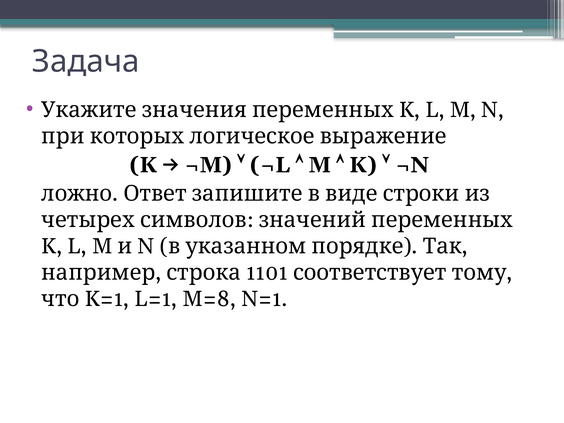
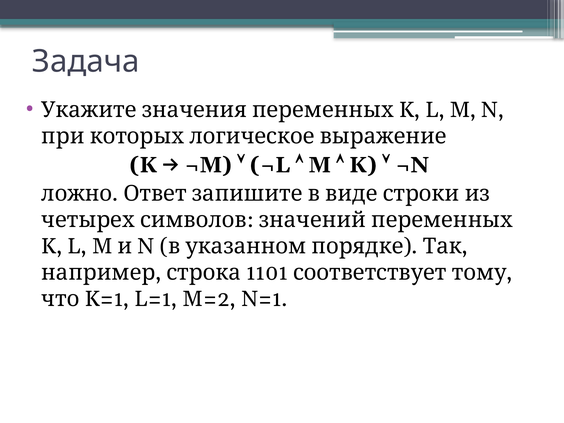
M=8: M=8 -> M=2 (209, 299)
